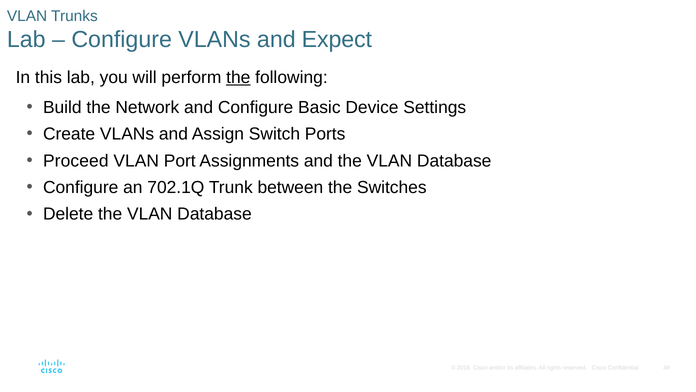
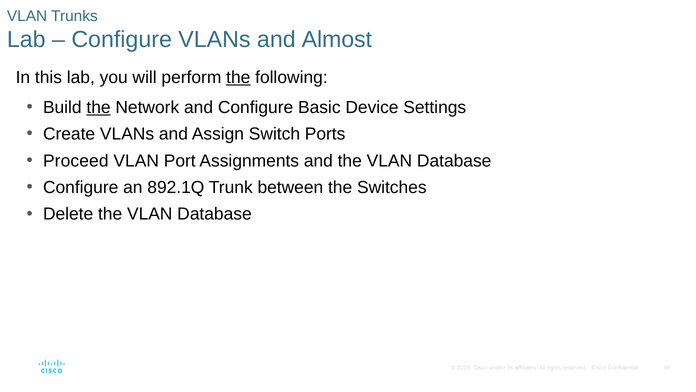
Expect: Expect -> Almost (337, 40)
the underline: none -> present (99, 107)
702.1Q: 702.1Q -> 892.1Q (176, 187)
